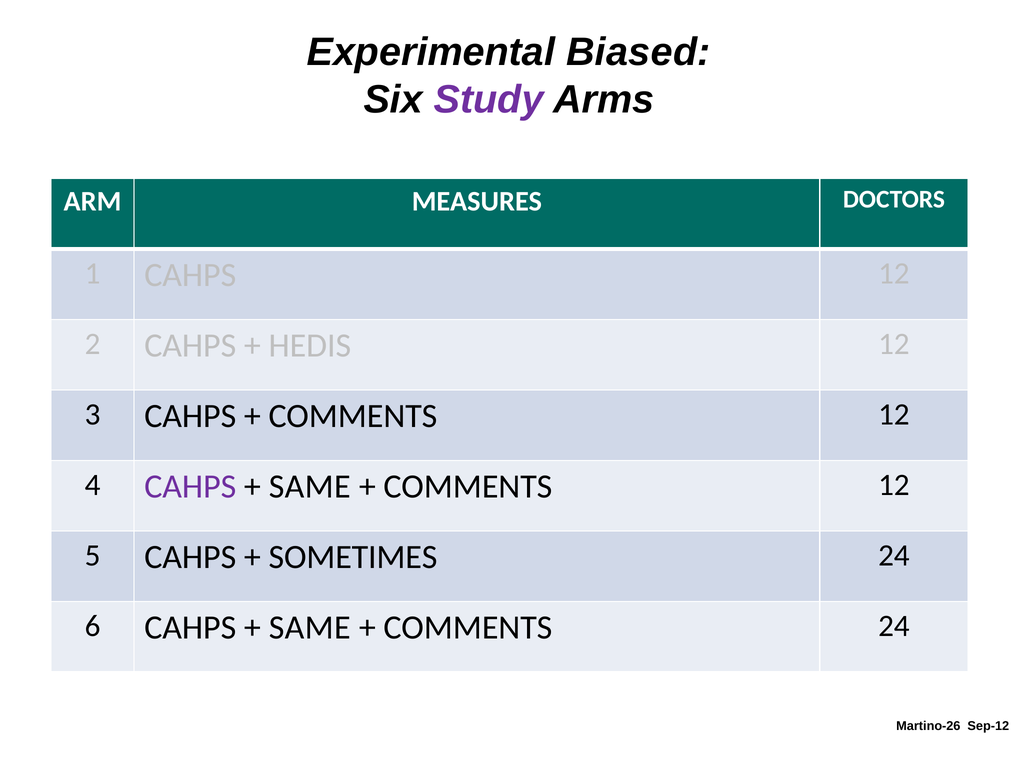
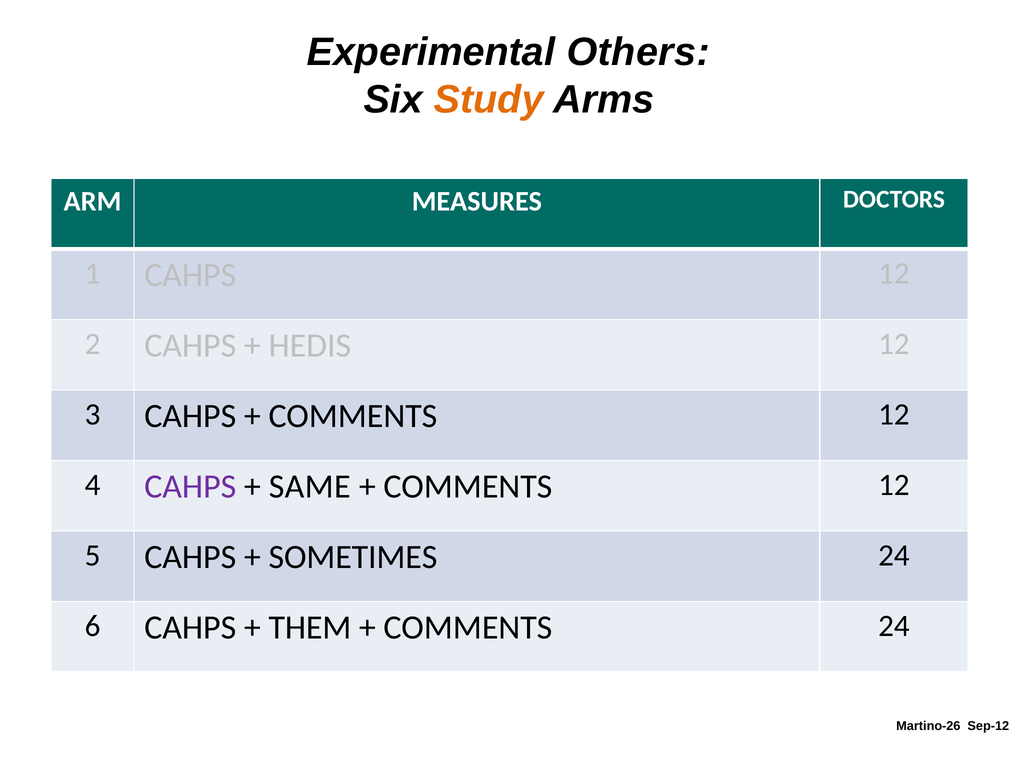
Biased: Biased -> Others (638, 52)
Study colour: purple -> orange (489, 100)
SAME: SAME -> THEM (310, 627)
